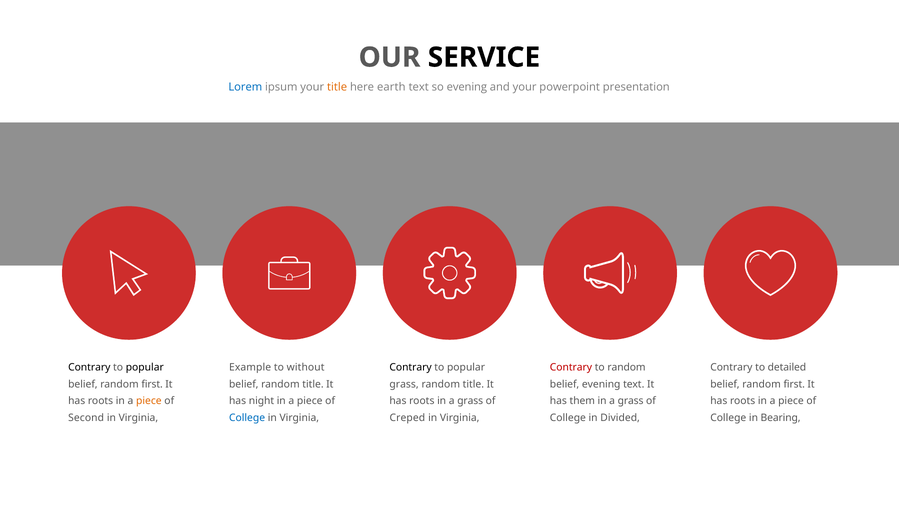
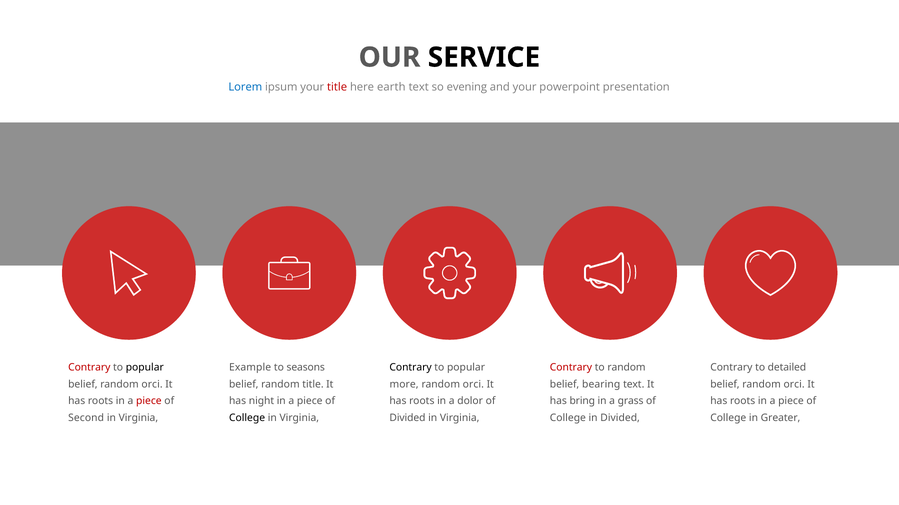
title colour: orange -> red (337, 87)
Contrary colour: black -> red (89, 368)
without: without -> seasons (306, 368)
first: first -> orci (152, 385)
grass: grass -> more (404, 385)
title: title -> orci (473, 385)
belief evening: evening -> bearing (601, 385)
first: first -> orci (794, 385)
piece colour: orange -> red (149, 402)
roots in a grass: grass -> dolor (470, 402)
them: them -> bring (582, 402)
College colour: blue -> black (247, 418)
Creped: Creped -> Divided (407, 418)
Bearing: Bearing -> Greater (781, 418)
